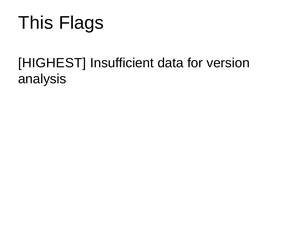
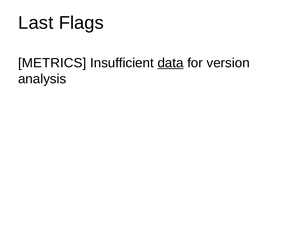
This: This -> Last (36, 23)
HIGHEST: HIGHEST -> METRICS (52, 63)
data underline: none -> present (171, 63)
